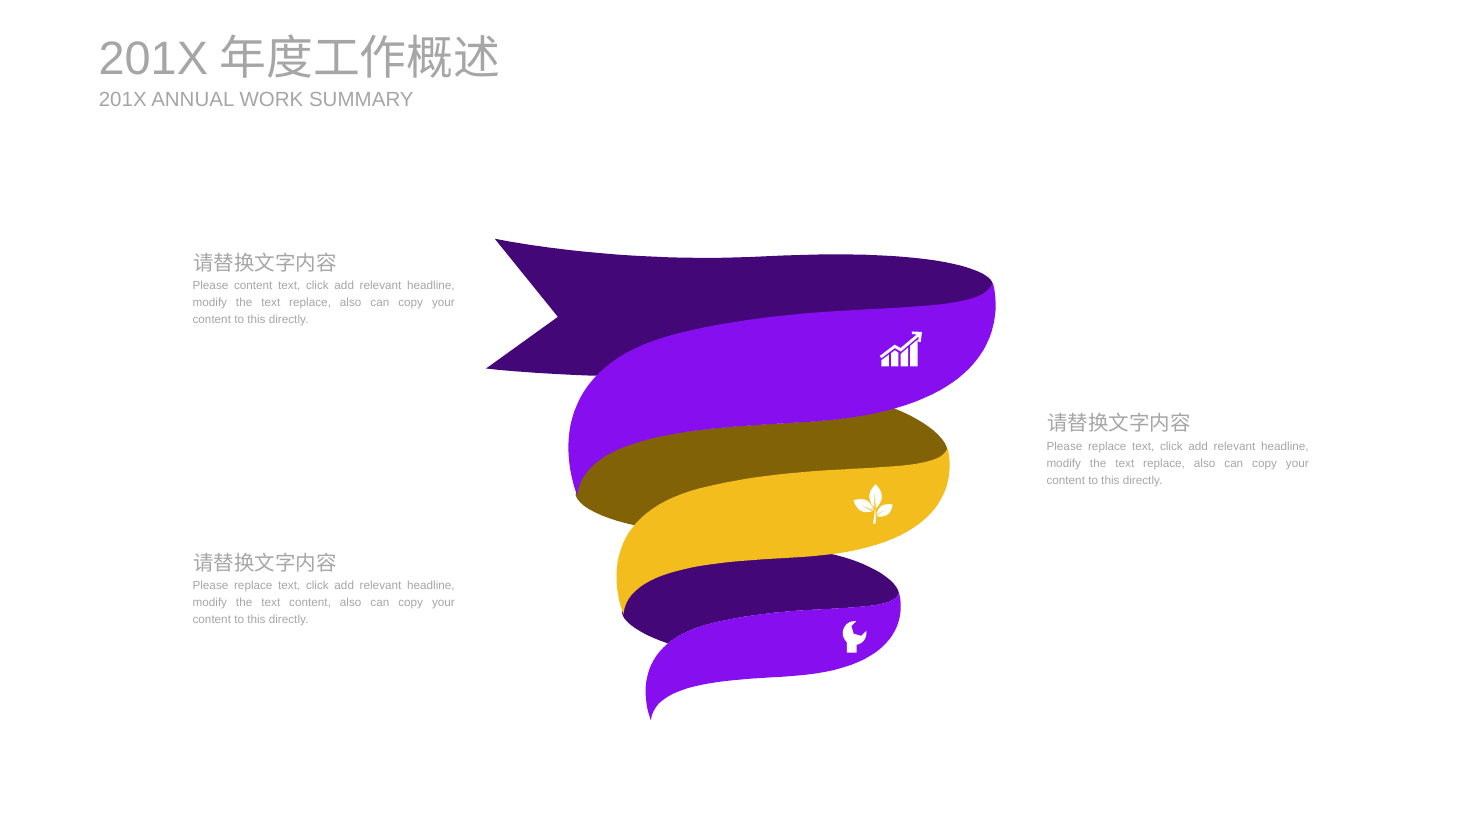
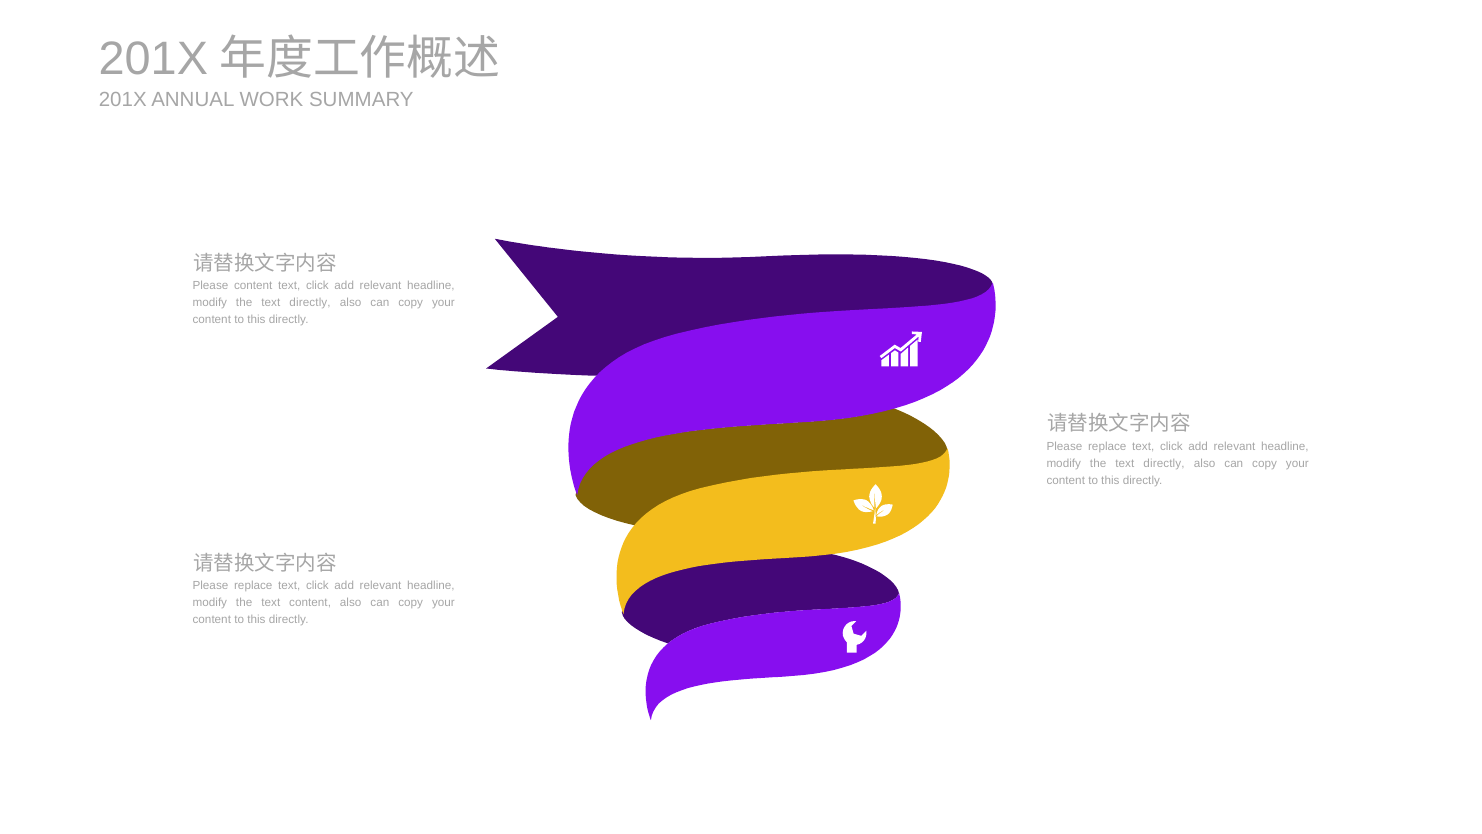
replace: replace -> directly (310, 303)
replace: replace -> directly (1164, 463)
